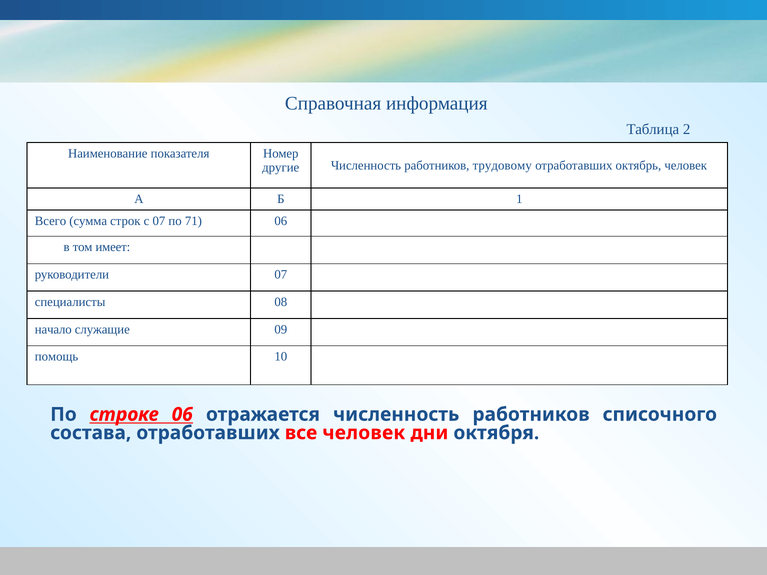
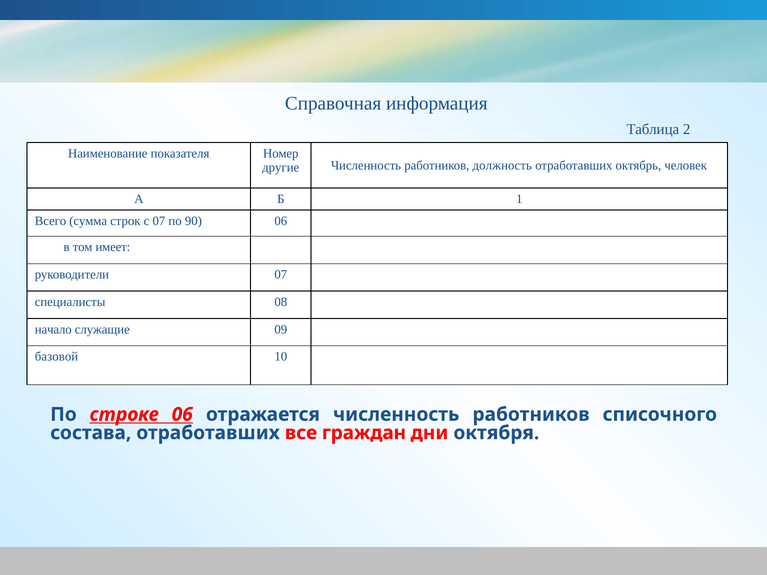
трудовому: трудовому -> должность (502, 165)
71: 71 -> 90 (193, 221)
помощь: помощь -> базовой (57, 357)
все человек: человек -> граждан (364, 433)
